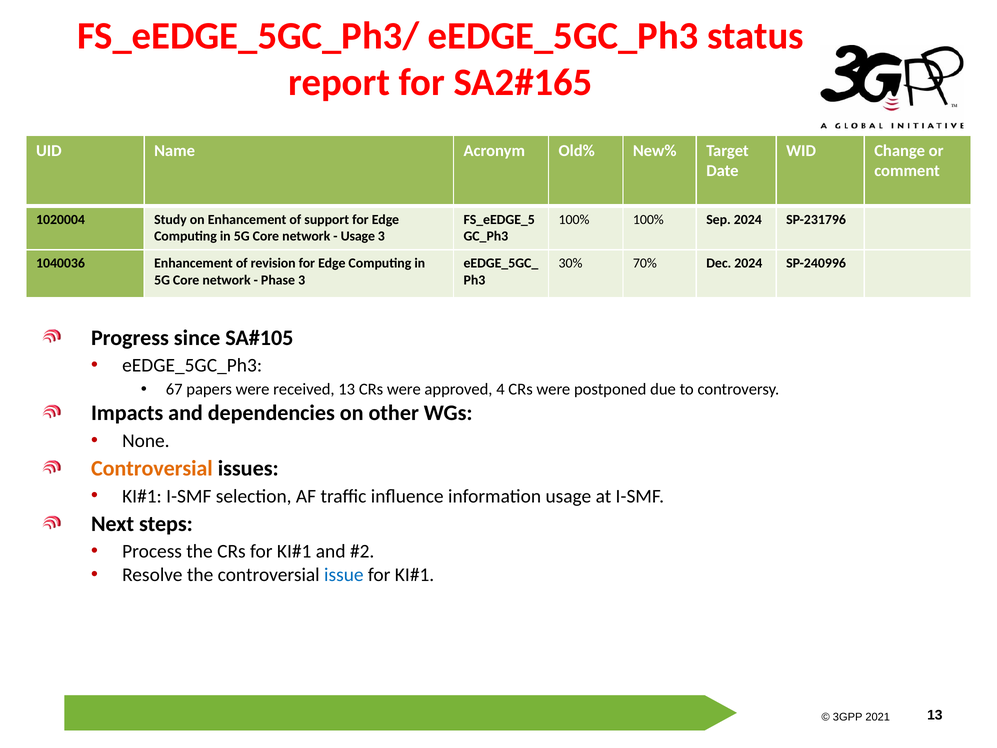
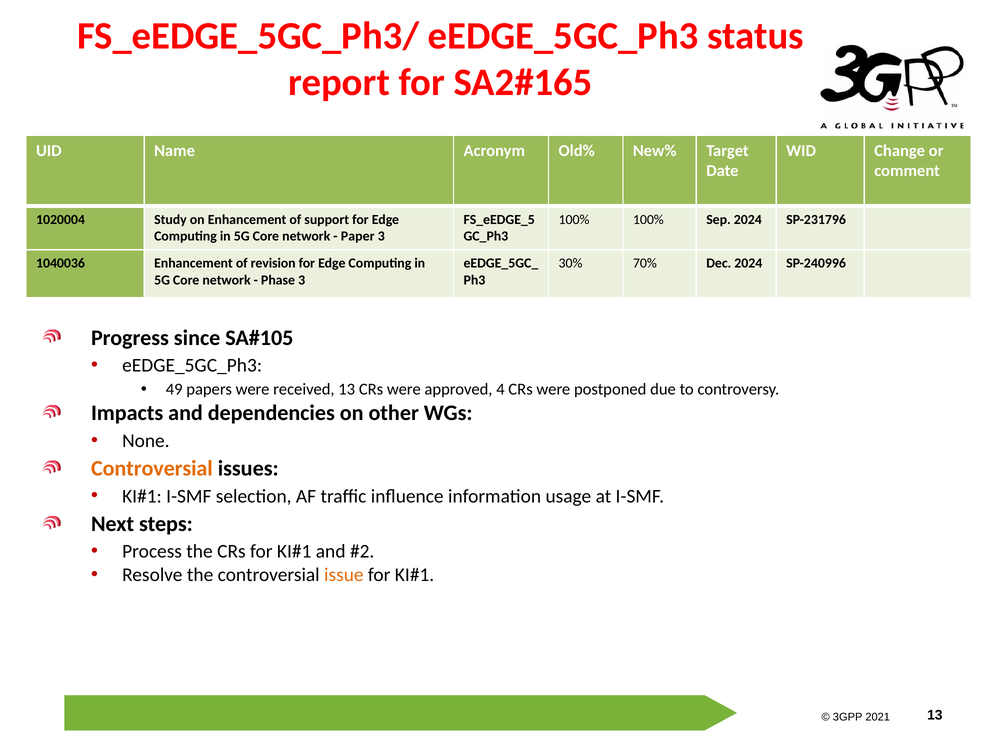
Usage: Usage -> Paper (358, 236)
67: 67 -> 49 (174, 389)
issue colour: blue -> orange (344, 575)
